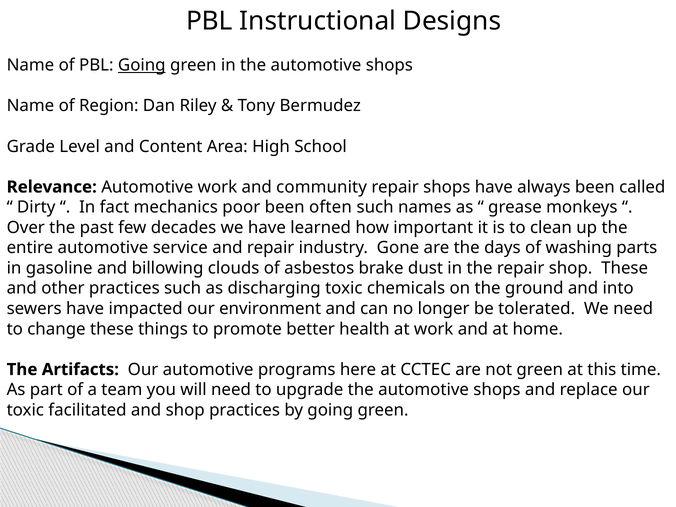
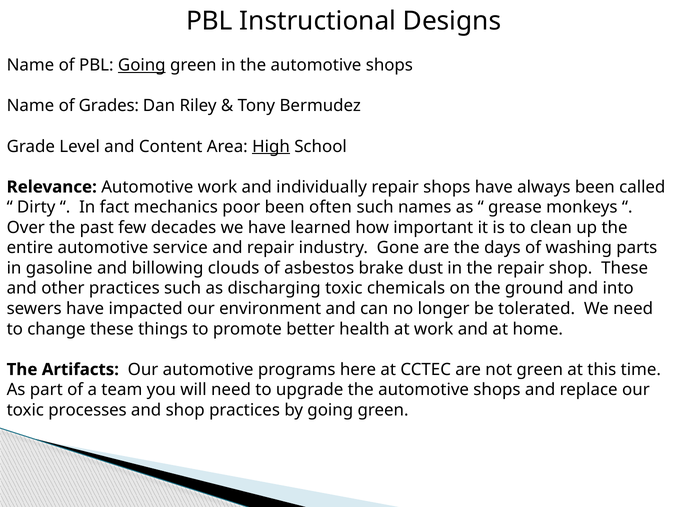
Region: Region -> Grades (109, 106)
High underline: none -> present (271, 146)
community: community -> individually (322, 187)
facilitated: facilitated -> processes (88, 410)
